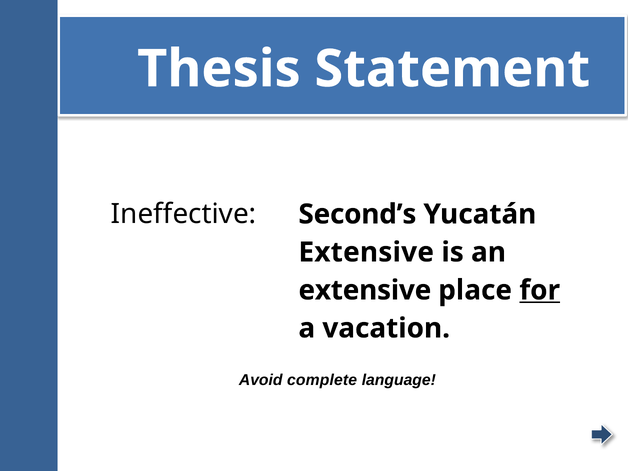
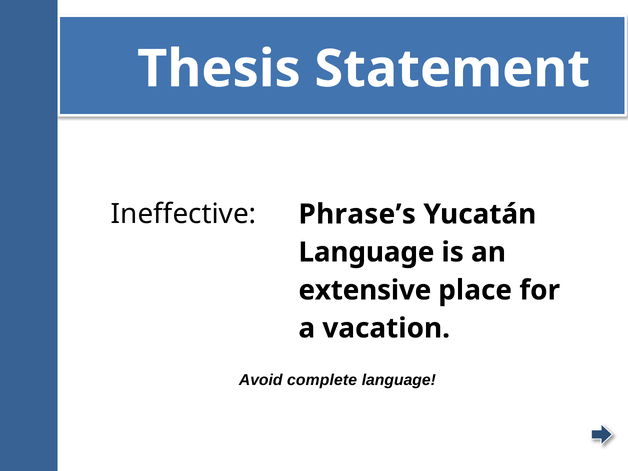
Second’s: Second’s -> Phrase’s (357, 214)
Extensive: Extensive -> Language (366, 252)
for underline: present -> none (540, 290)
